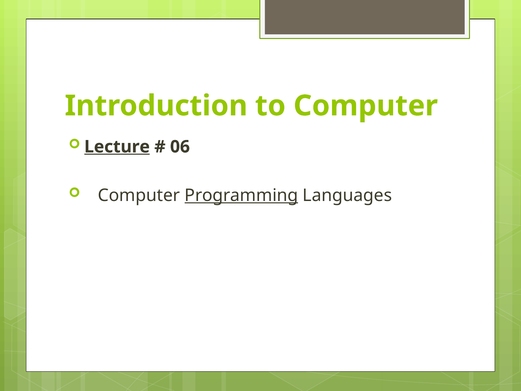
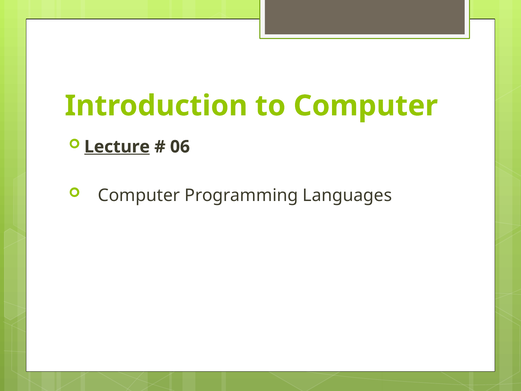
Programming underline: present -> none (241, 195)
